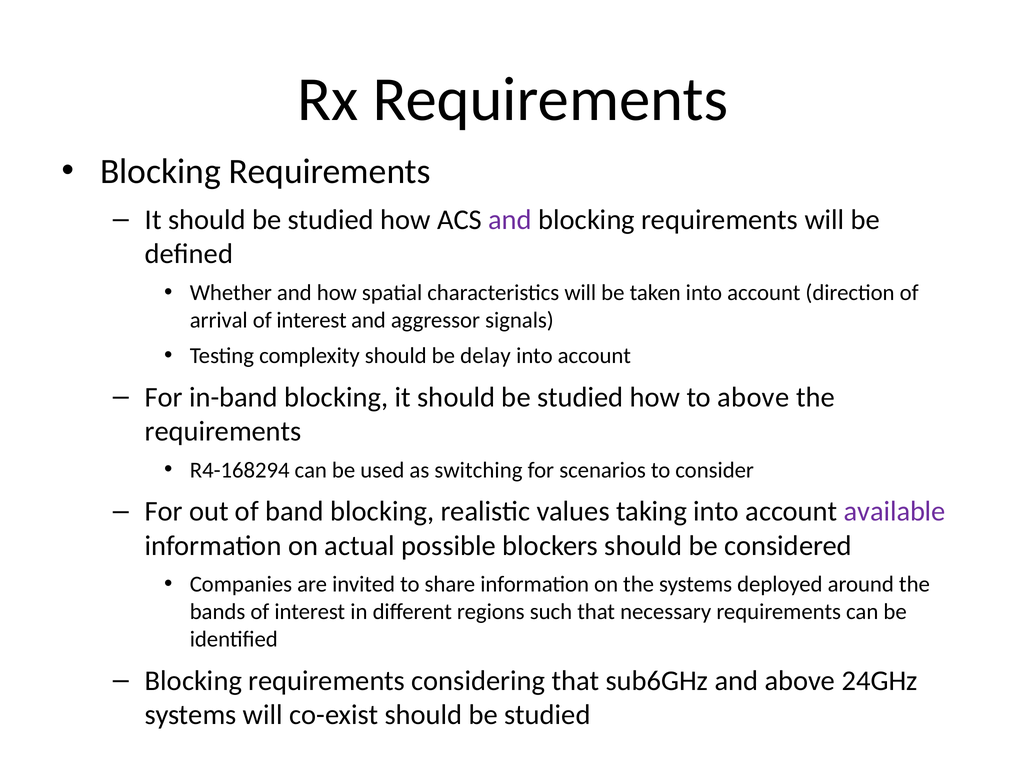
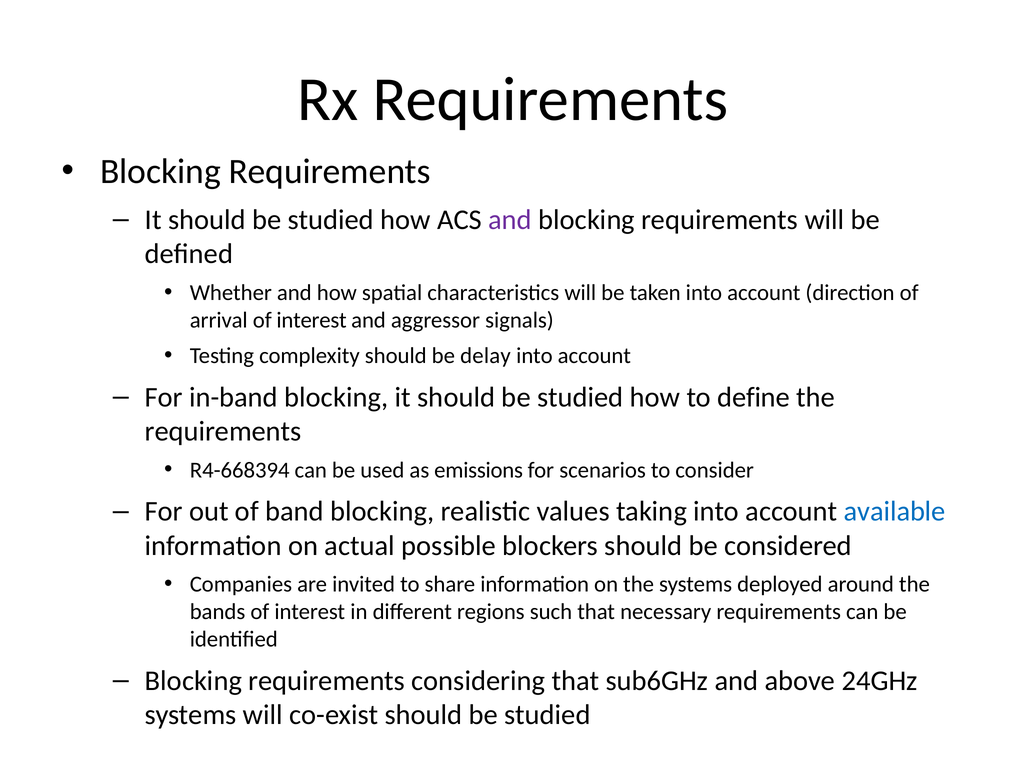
to above: above -> define (754, 397)
R4-168294: R4-168294 -> R4-668394 (240, 470)
switching: switching -> emissions (479, 470)
available colour: purple -> blue (895, 511)
